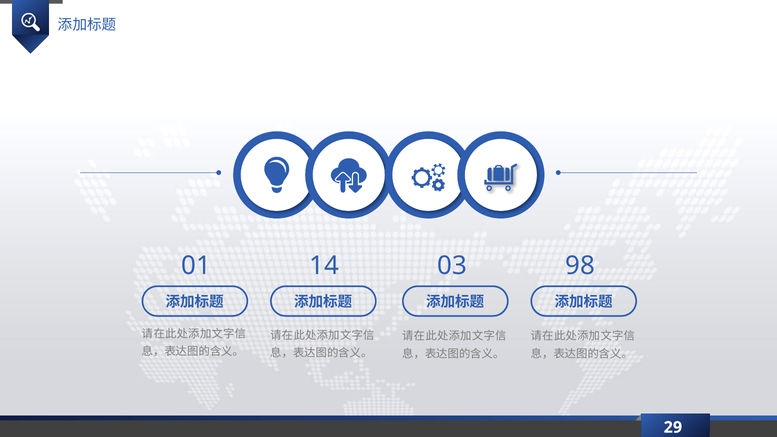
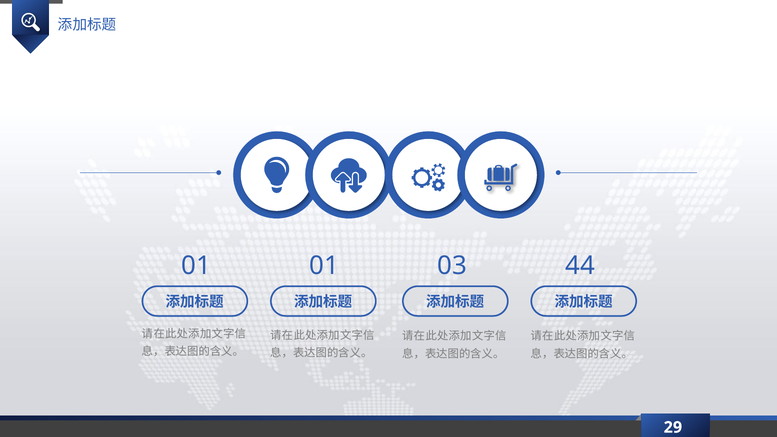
01 14: 14 -> 01 (324, 266)
98: 98 -> 44 (580, 266)
